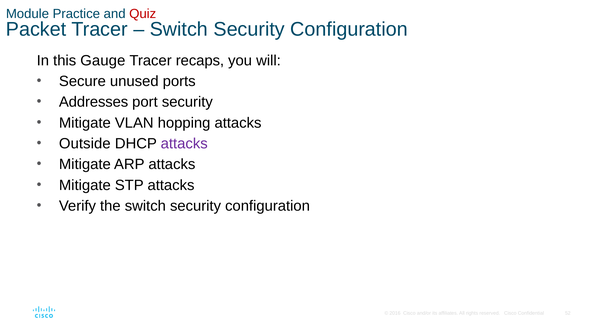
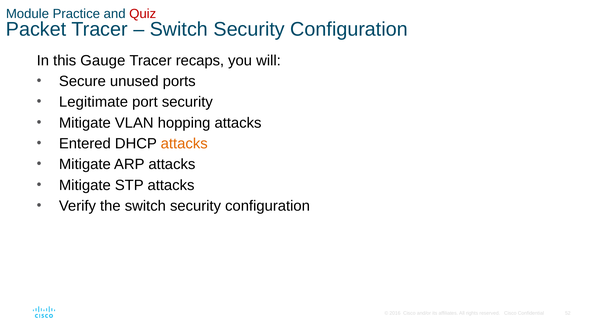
Addresses: Addresses -> Legitimate (93, 102)
Outside: Outside -> Entered (85, 143)
attacks colour: purple -> orange (184, 143)
